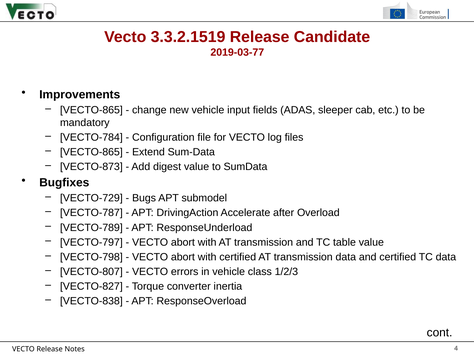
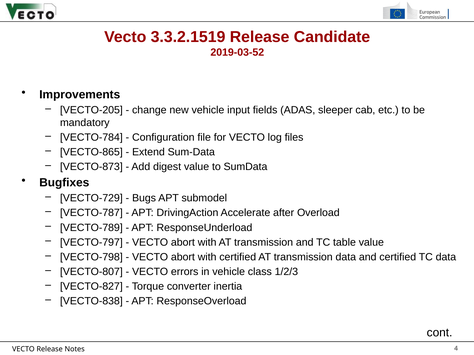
2019-03-77: 2019-03-77 -> 2019-03-52 (237, 53)
VECTO-865: VECTO-865 -> VECTO-205 (91, 110)
